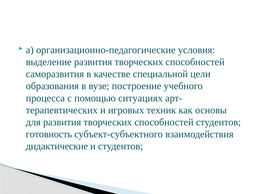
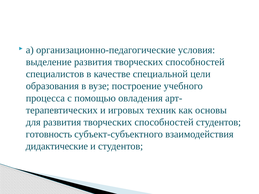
саморазвития: саморазвития -> специалистов (55, 74)
ситуациях: ситуациях -> овладения (141, 98)
